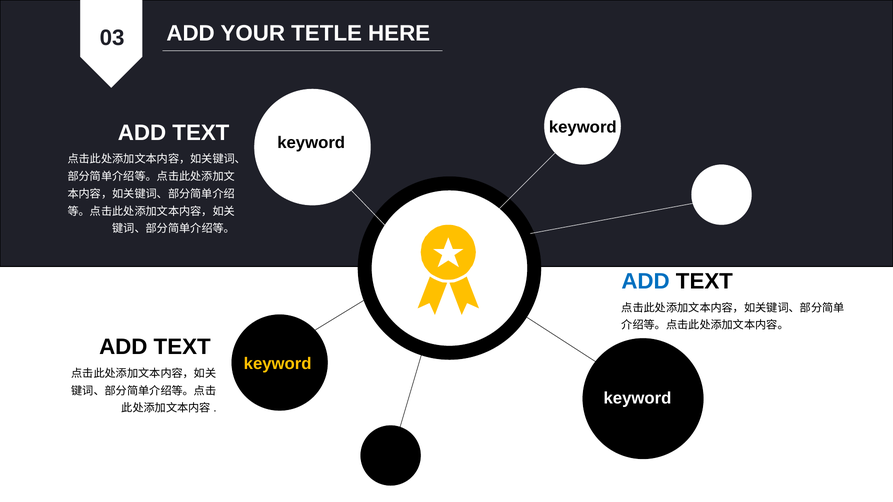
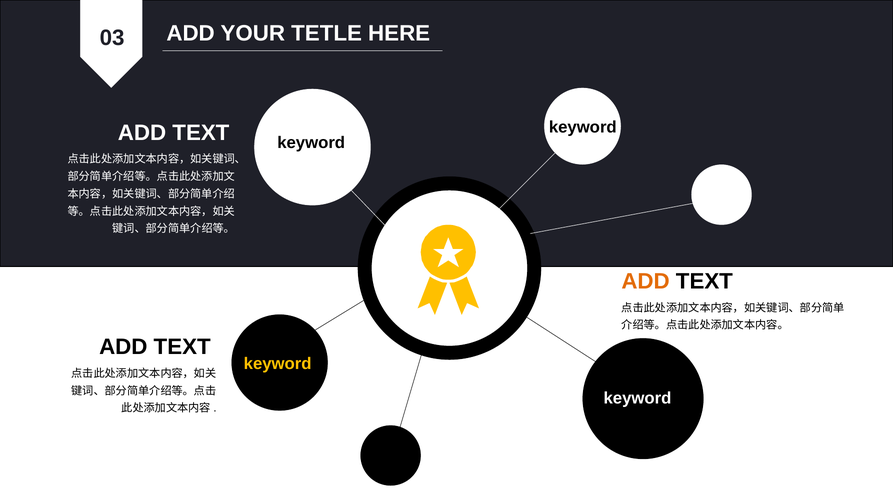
ADD colour: blue -> orange (646, 282)
